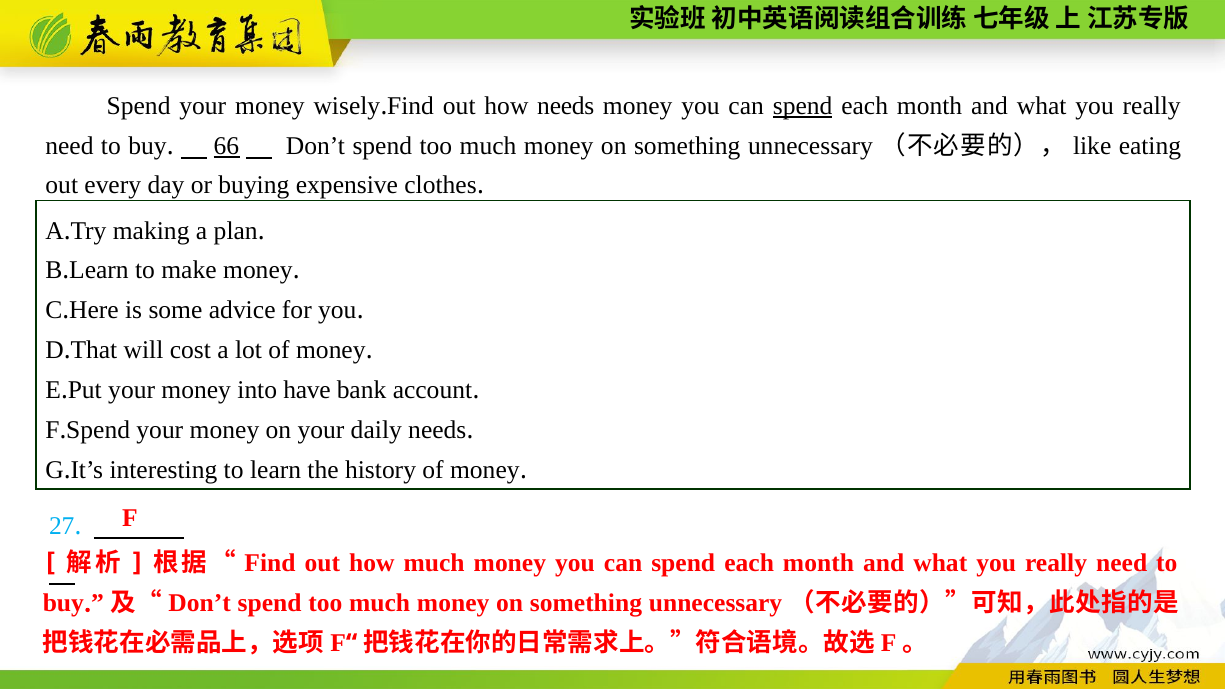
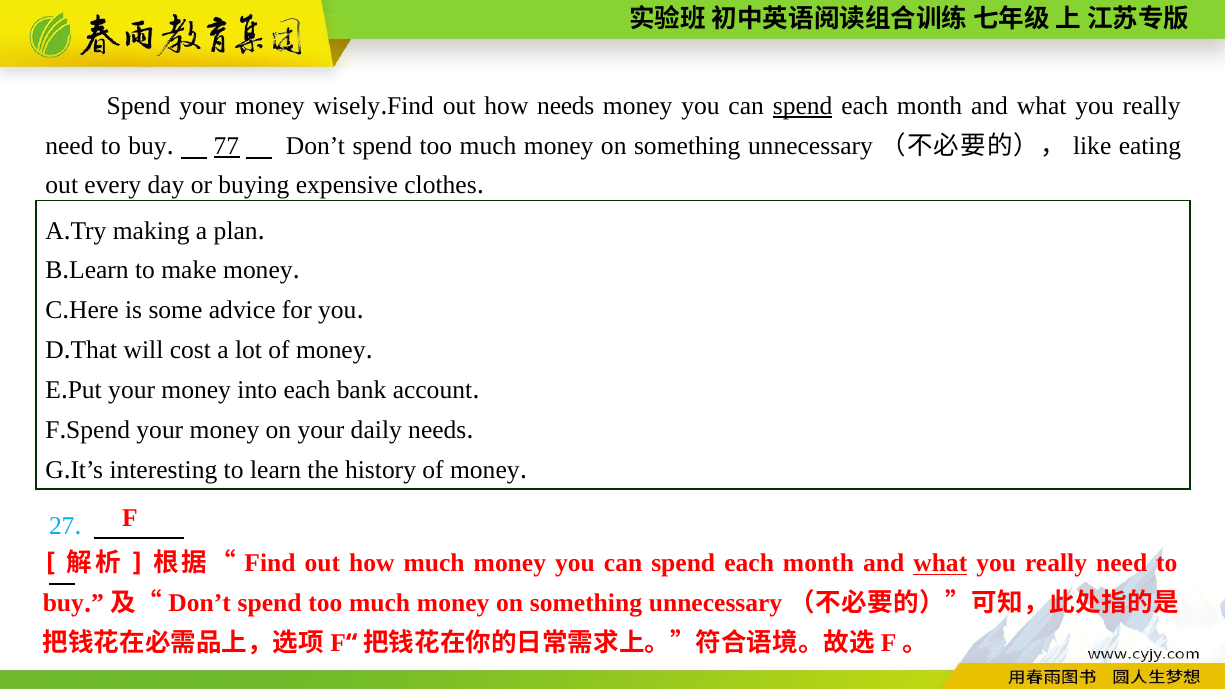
66: 66 -> 77 (226, 146)
into have: have -> each (307, 390)
what underline: none -> present (940, 564)
